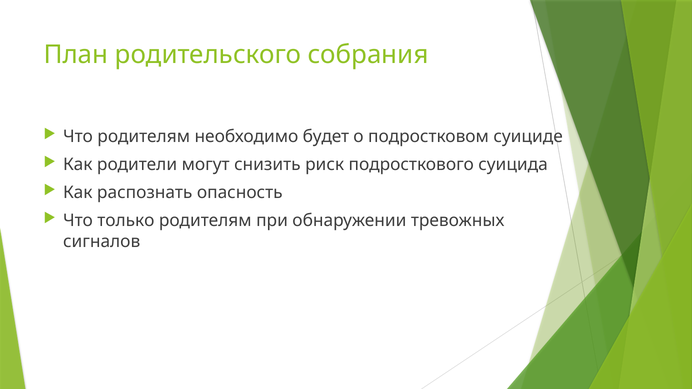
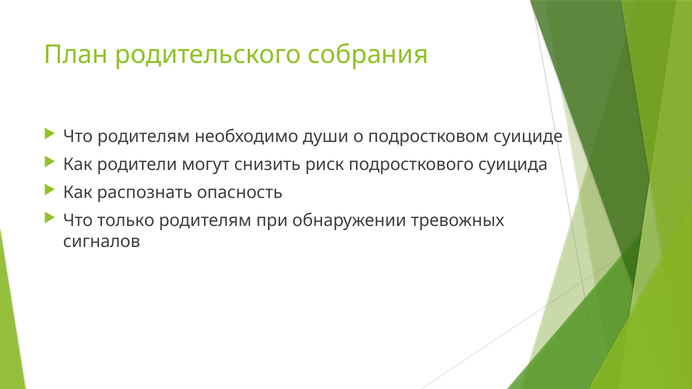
будет: будет -> души (326, 137)
